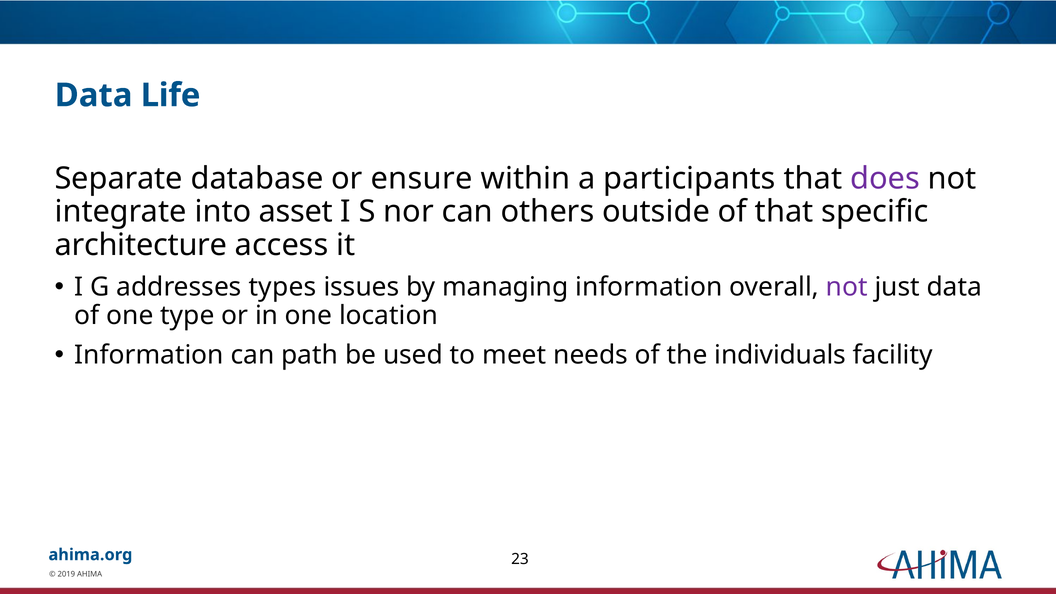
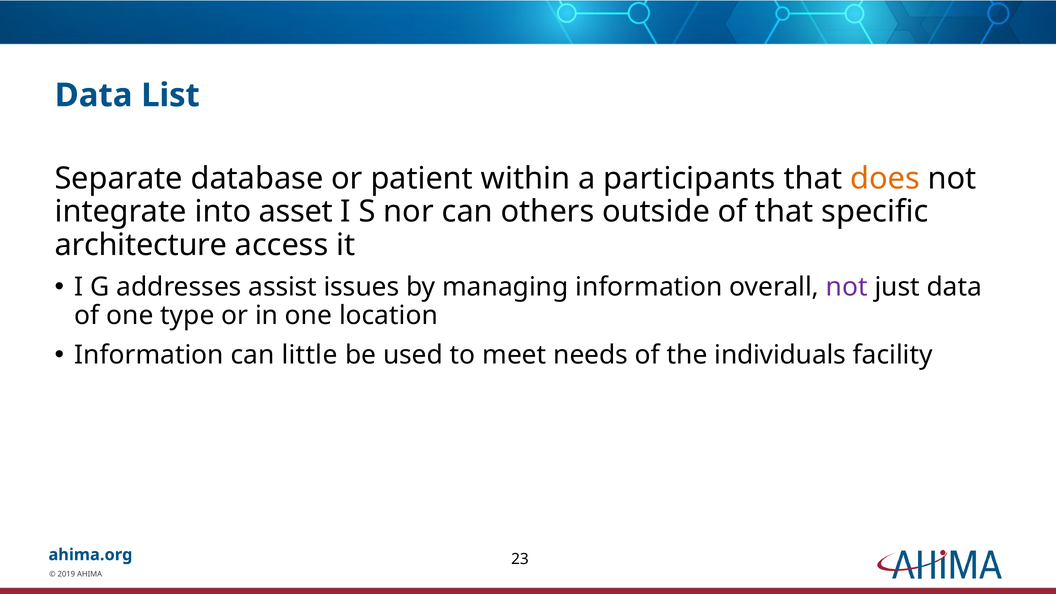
Life: Life -> List (170, 95)
ensure: ensure -> patient (422, 179)
does colour: purple -> orange (885, 179)
types: types -> assist (283, 287)
path: path -> little (310, 355)
